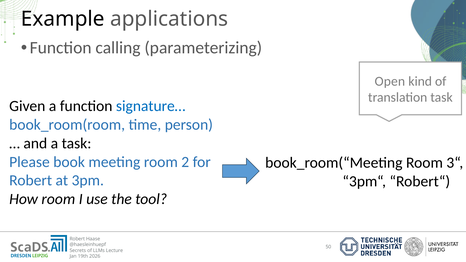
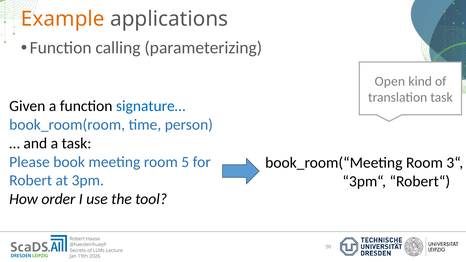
Example colour: black -> orange (63, 19)
2: 2 -> 5 (185, 162)
How room: room -> order (58, 199)
